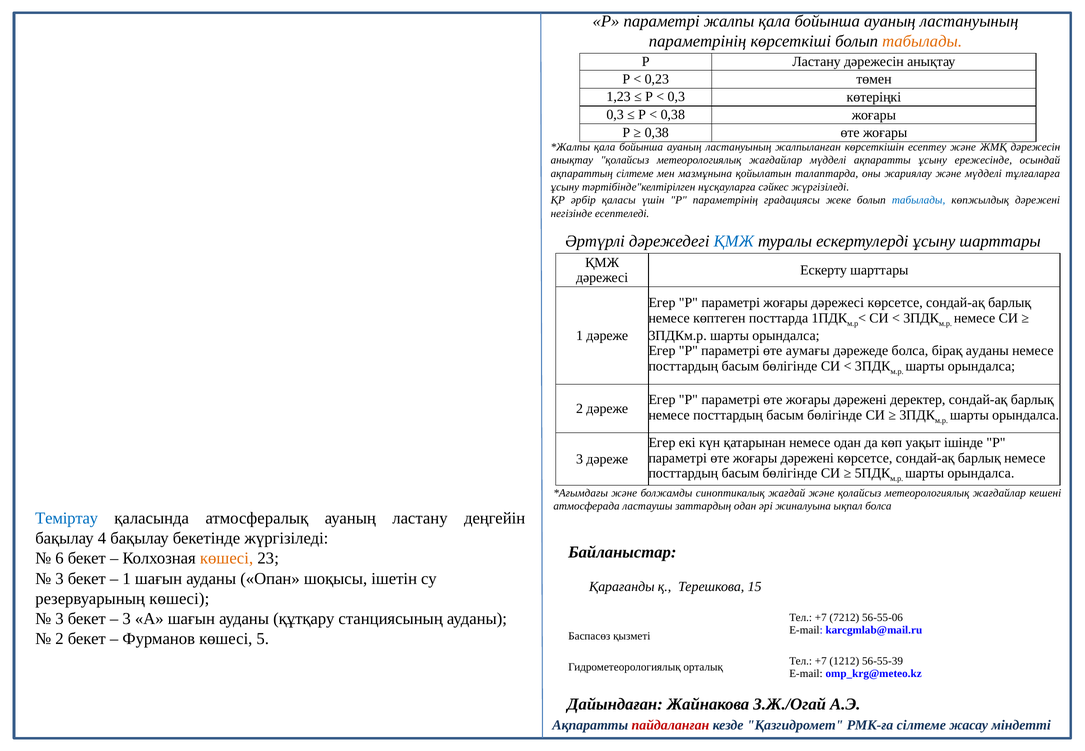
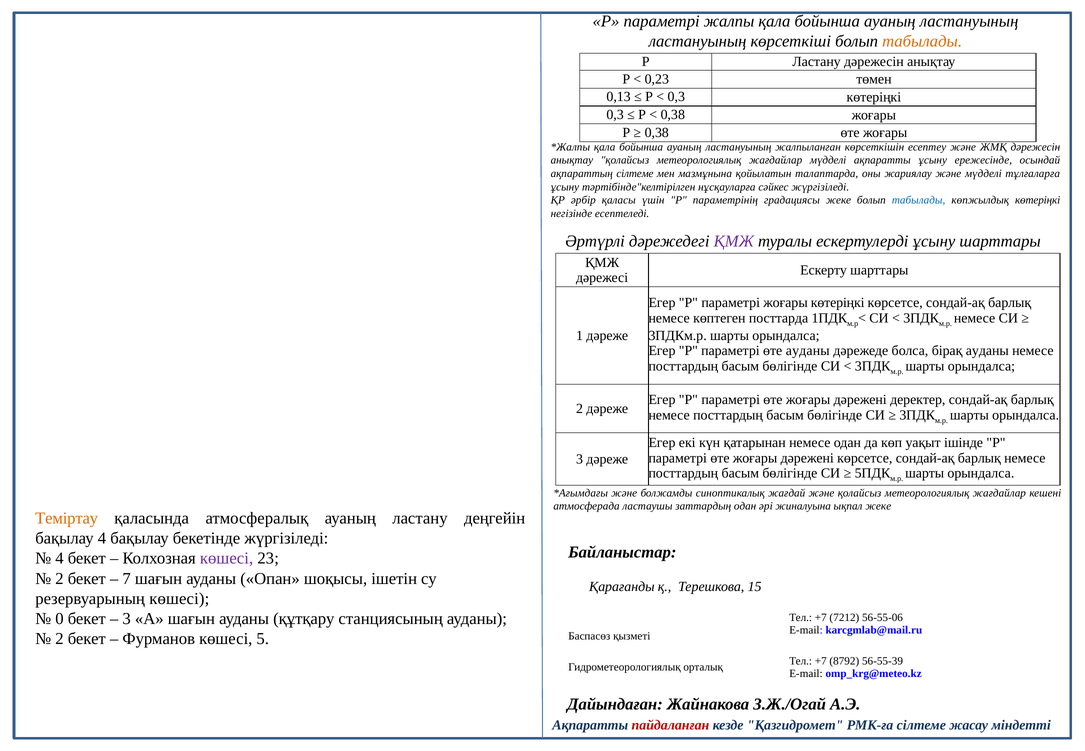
параметрінің: параметрінің -> ластануының (698, 41)
1,23: 1,23 -> 0,13 (619, 97)
көпжылдық дәрежені: дәрежені -> көтеріңкі (1038, 200)
ҚМЖ colour: blue -> purple (734, 241)
жоғары дәрежесі: дәрежесі -> көтеріңкі (838, 303)
өте аумағы: аумағы -> ауданы (808, 351)
ықпал болса: болса -> жеке (878, 506)
Теміртау colour: blue -> orange (67, 519)
6: 6 -> 4 (59, 559)
көшесі colour: orange -> purple (227, 559)
3: 3 -> 2 (59, 579)
1: 1 -> 7 (127, 579)
3: 3 -> 0 (59, 619)
1212: 1212 -> 8792 (844, 661)
